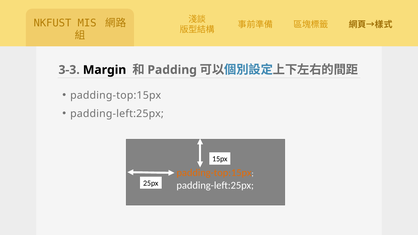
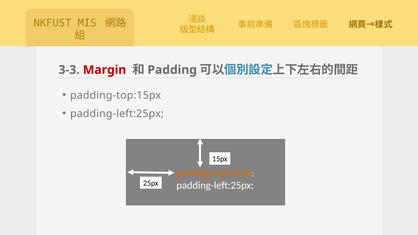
Margin colour: black -> red (105, 70)
